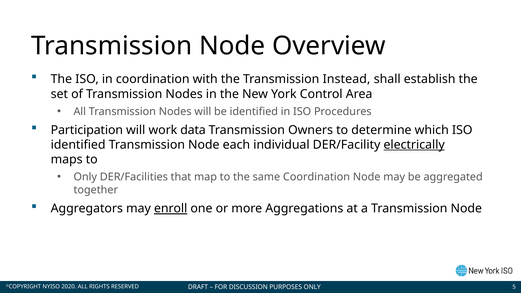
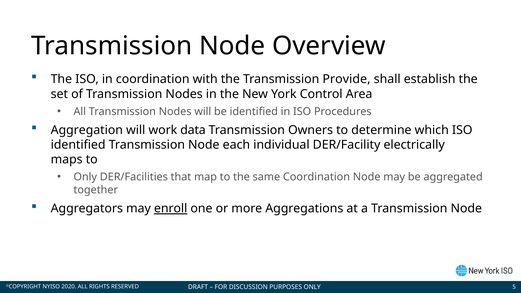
Instead: Instead -> Provide (346, 79)
Participation: Participation -> Aggregation (87, 130)
electrically underline: present -> none (414, 145)
